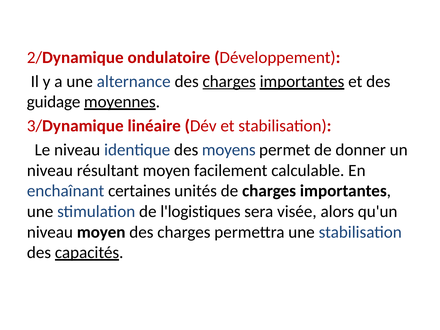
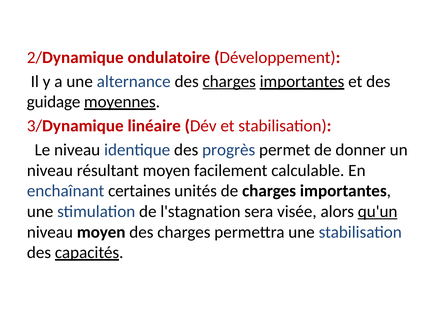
moyens: moyens -> progrès (229, 150)
l'logistiques: l'logistiques -> l'stagnation (200, 211)
qu'un underline: none -> present (378, 211)
